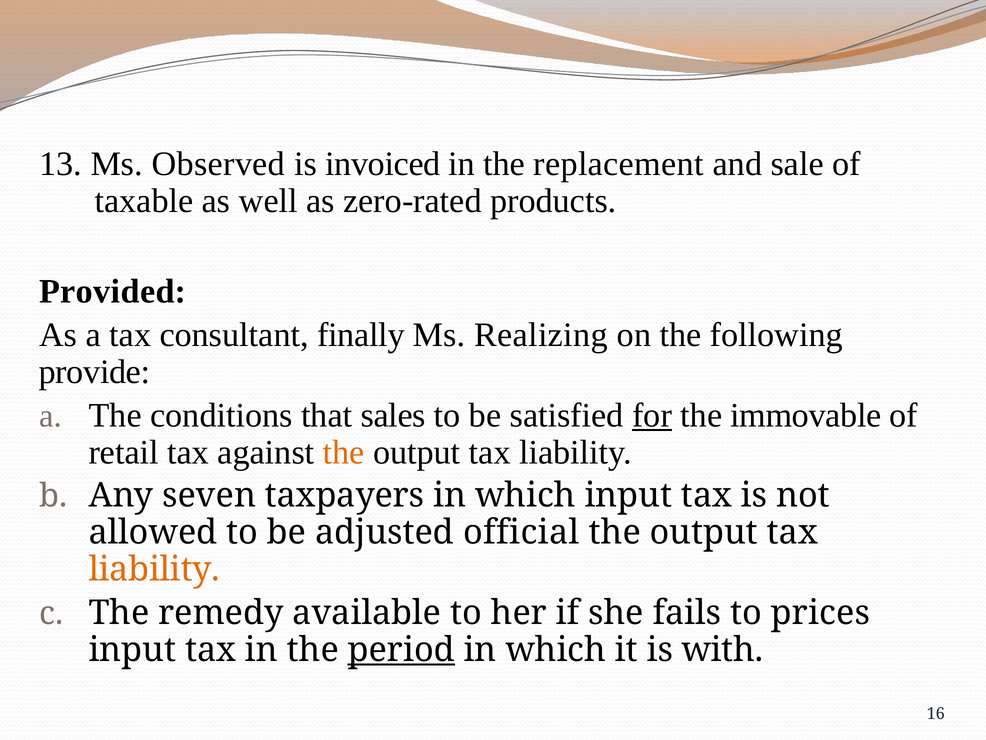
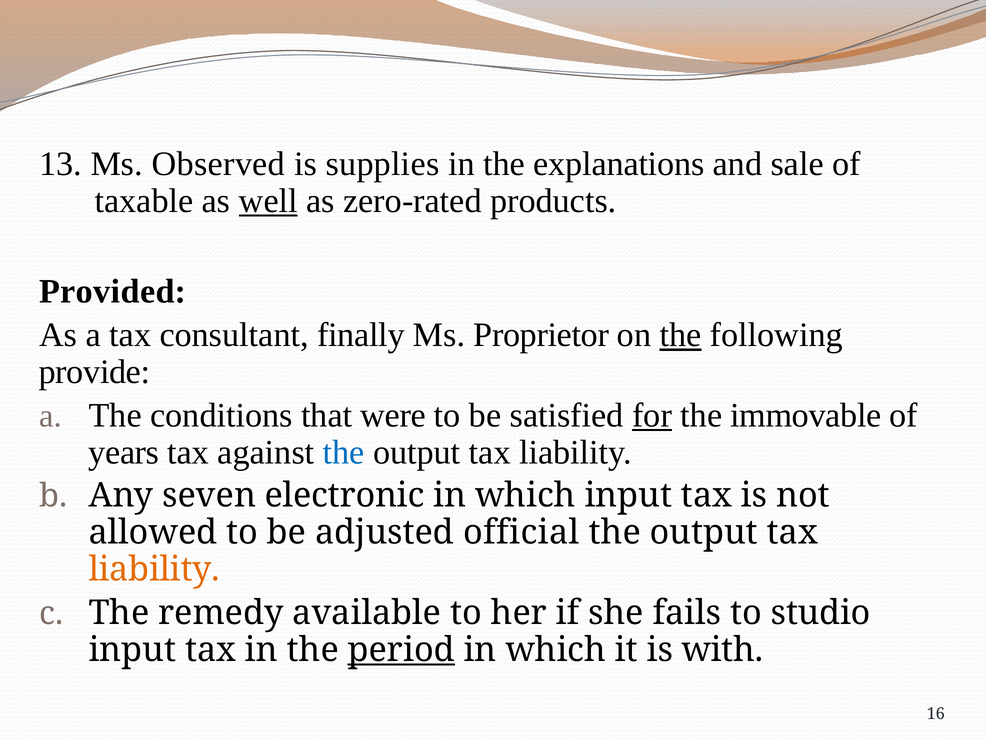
invoiced: invoiced -> supplies (383, 164)
replacement: replacement -> explanations (619, 164)
well underline: none -> present (268, 201)
Realizing: Realizing -> Proprietor (541, 335)
the underline: none -> present (681, 335)
sales: sales -> were (393, 415)
retail: retail -> years (124, 452)
the colour: orange -> blue (344, 452)
taxpayers: taxpayers -> electronic (345, 495)
prices: prices -> studio (821, 613)
